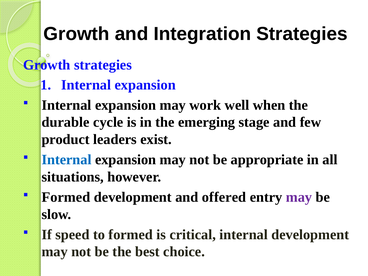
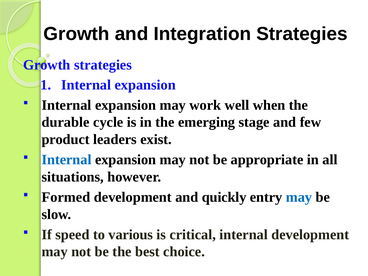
offered: offered -> quickly (224, 197)
may colour: purple -> blue (299, 197)
to formed: formed -> various (131, 235)
